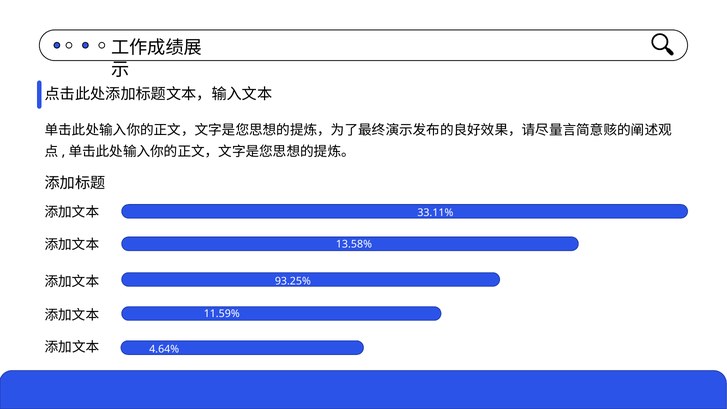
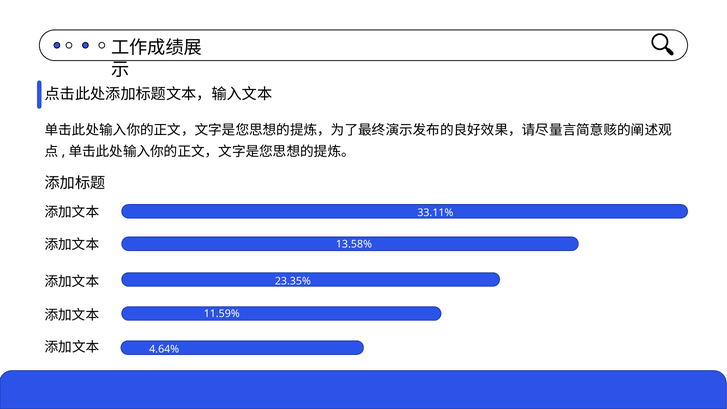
93.25%: 93.25% -> 23.35% (293, 281)
